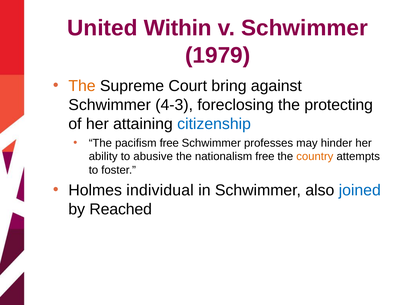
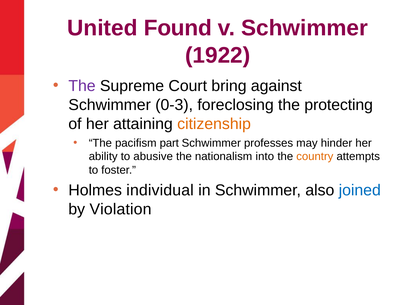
Within: Within -> Found (178, 28)
1979: 1979 -> 1922 (218, 55)
The colour: orange -> purple (82, 86)
4-3: 4-3 -> 0-3 (174, 105)
citizenship colour: blue -> orange (214, 124)
pacifism free: free -> part (169, 143)
nationalism free: free -> into (265, 157)
Reached: Reached -> Violation (121, 209)
